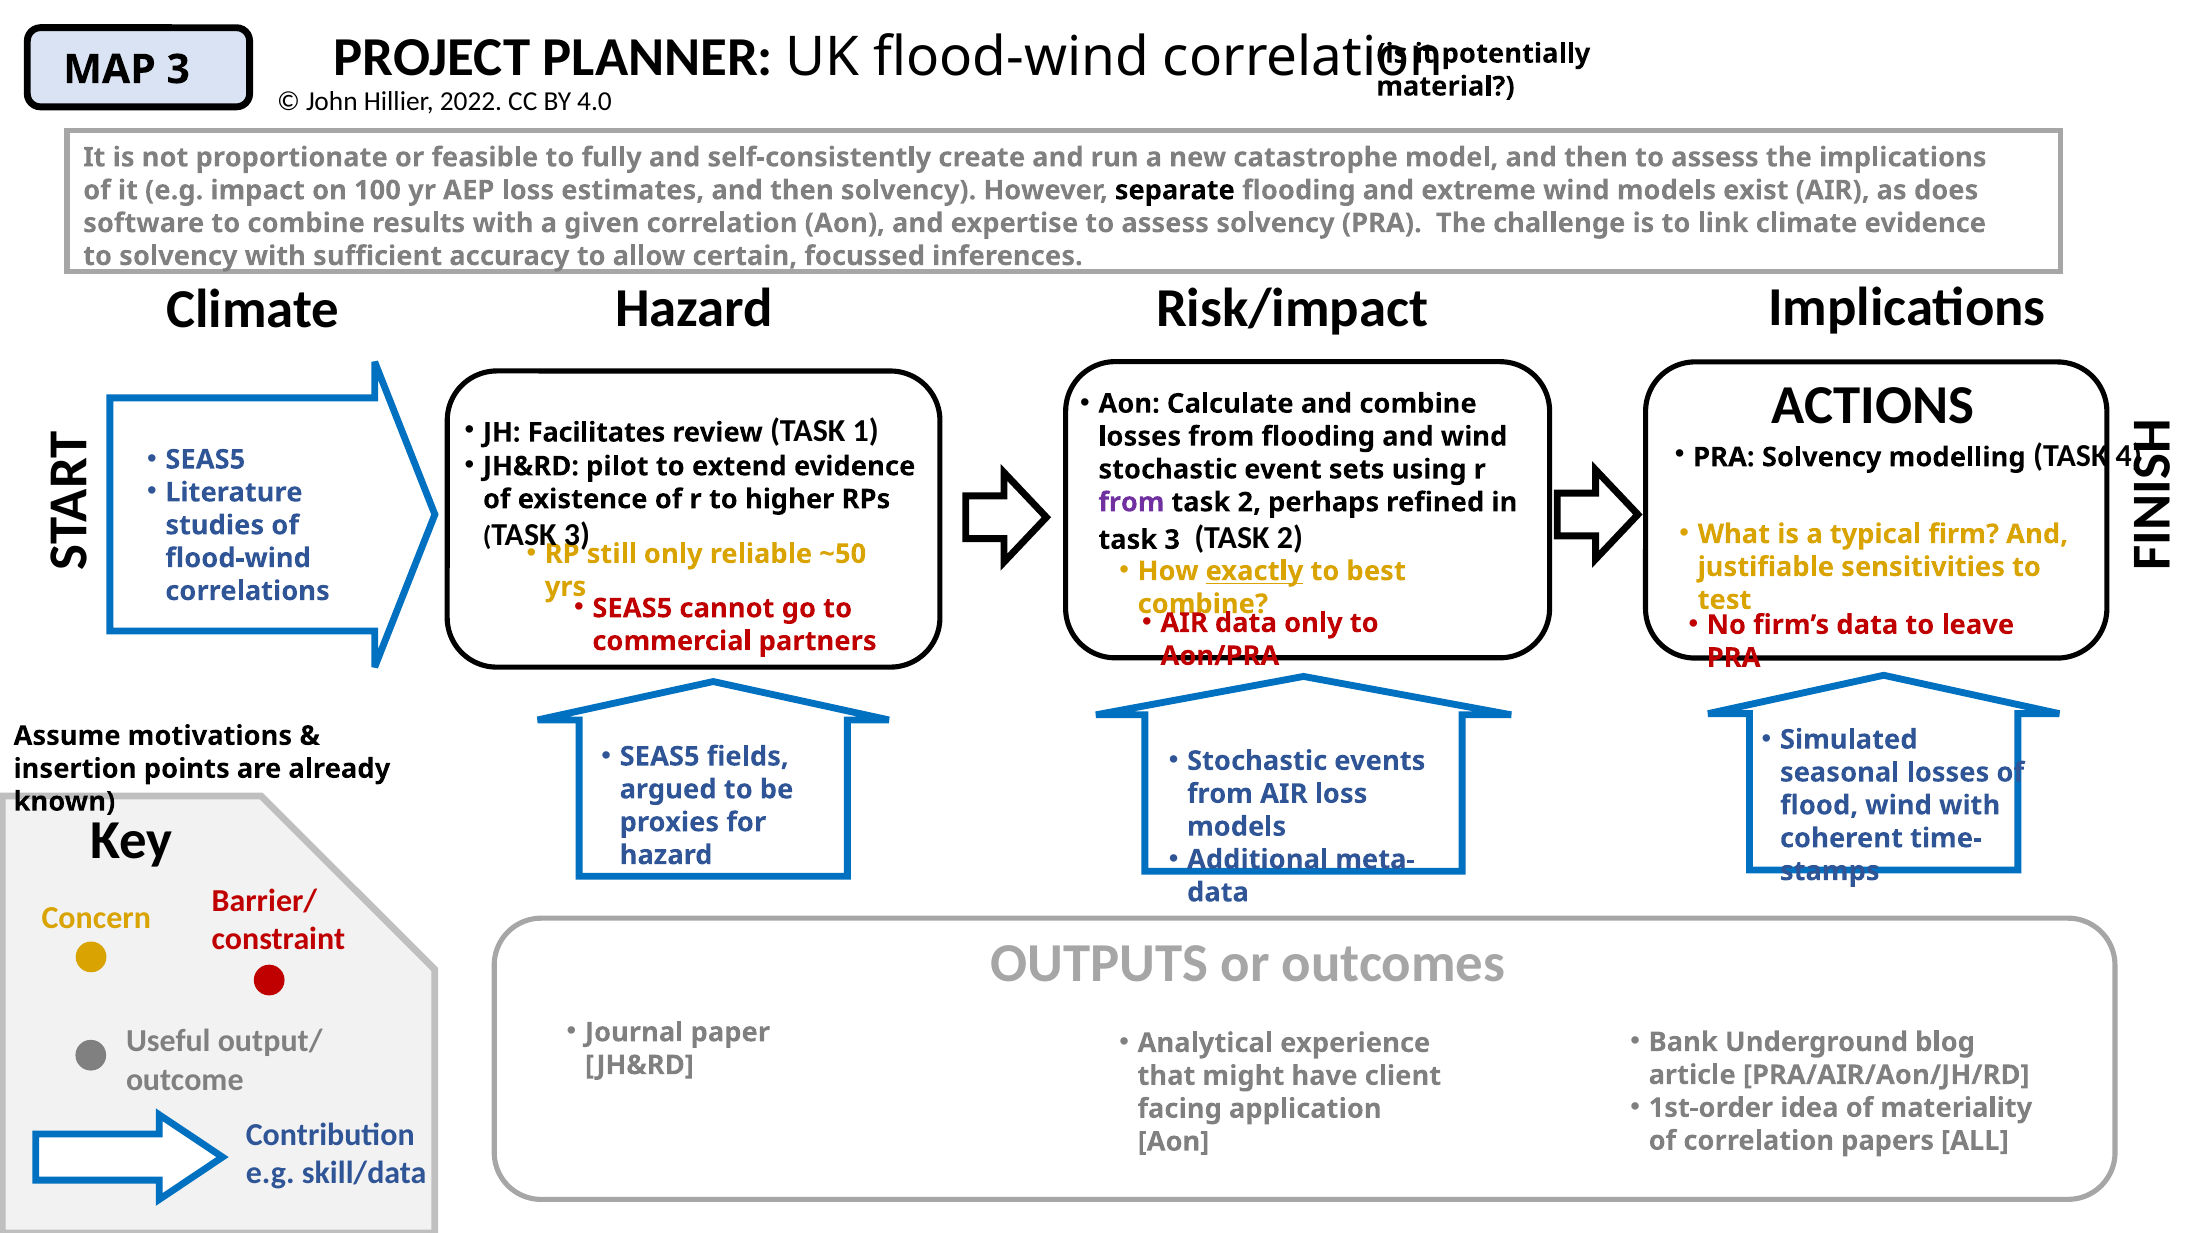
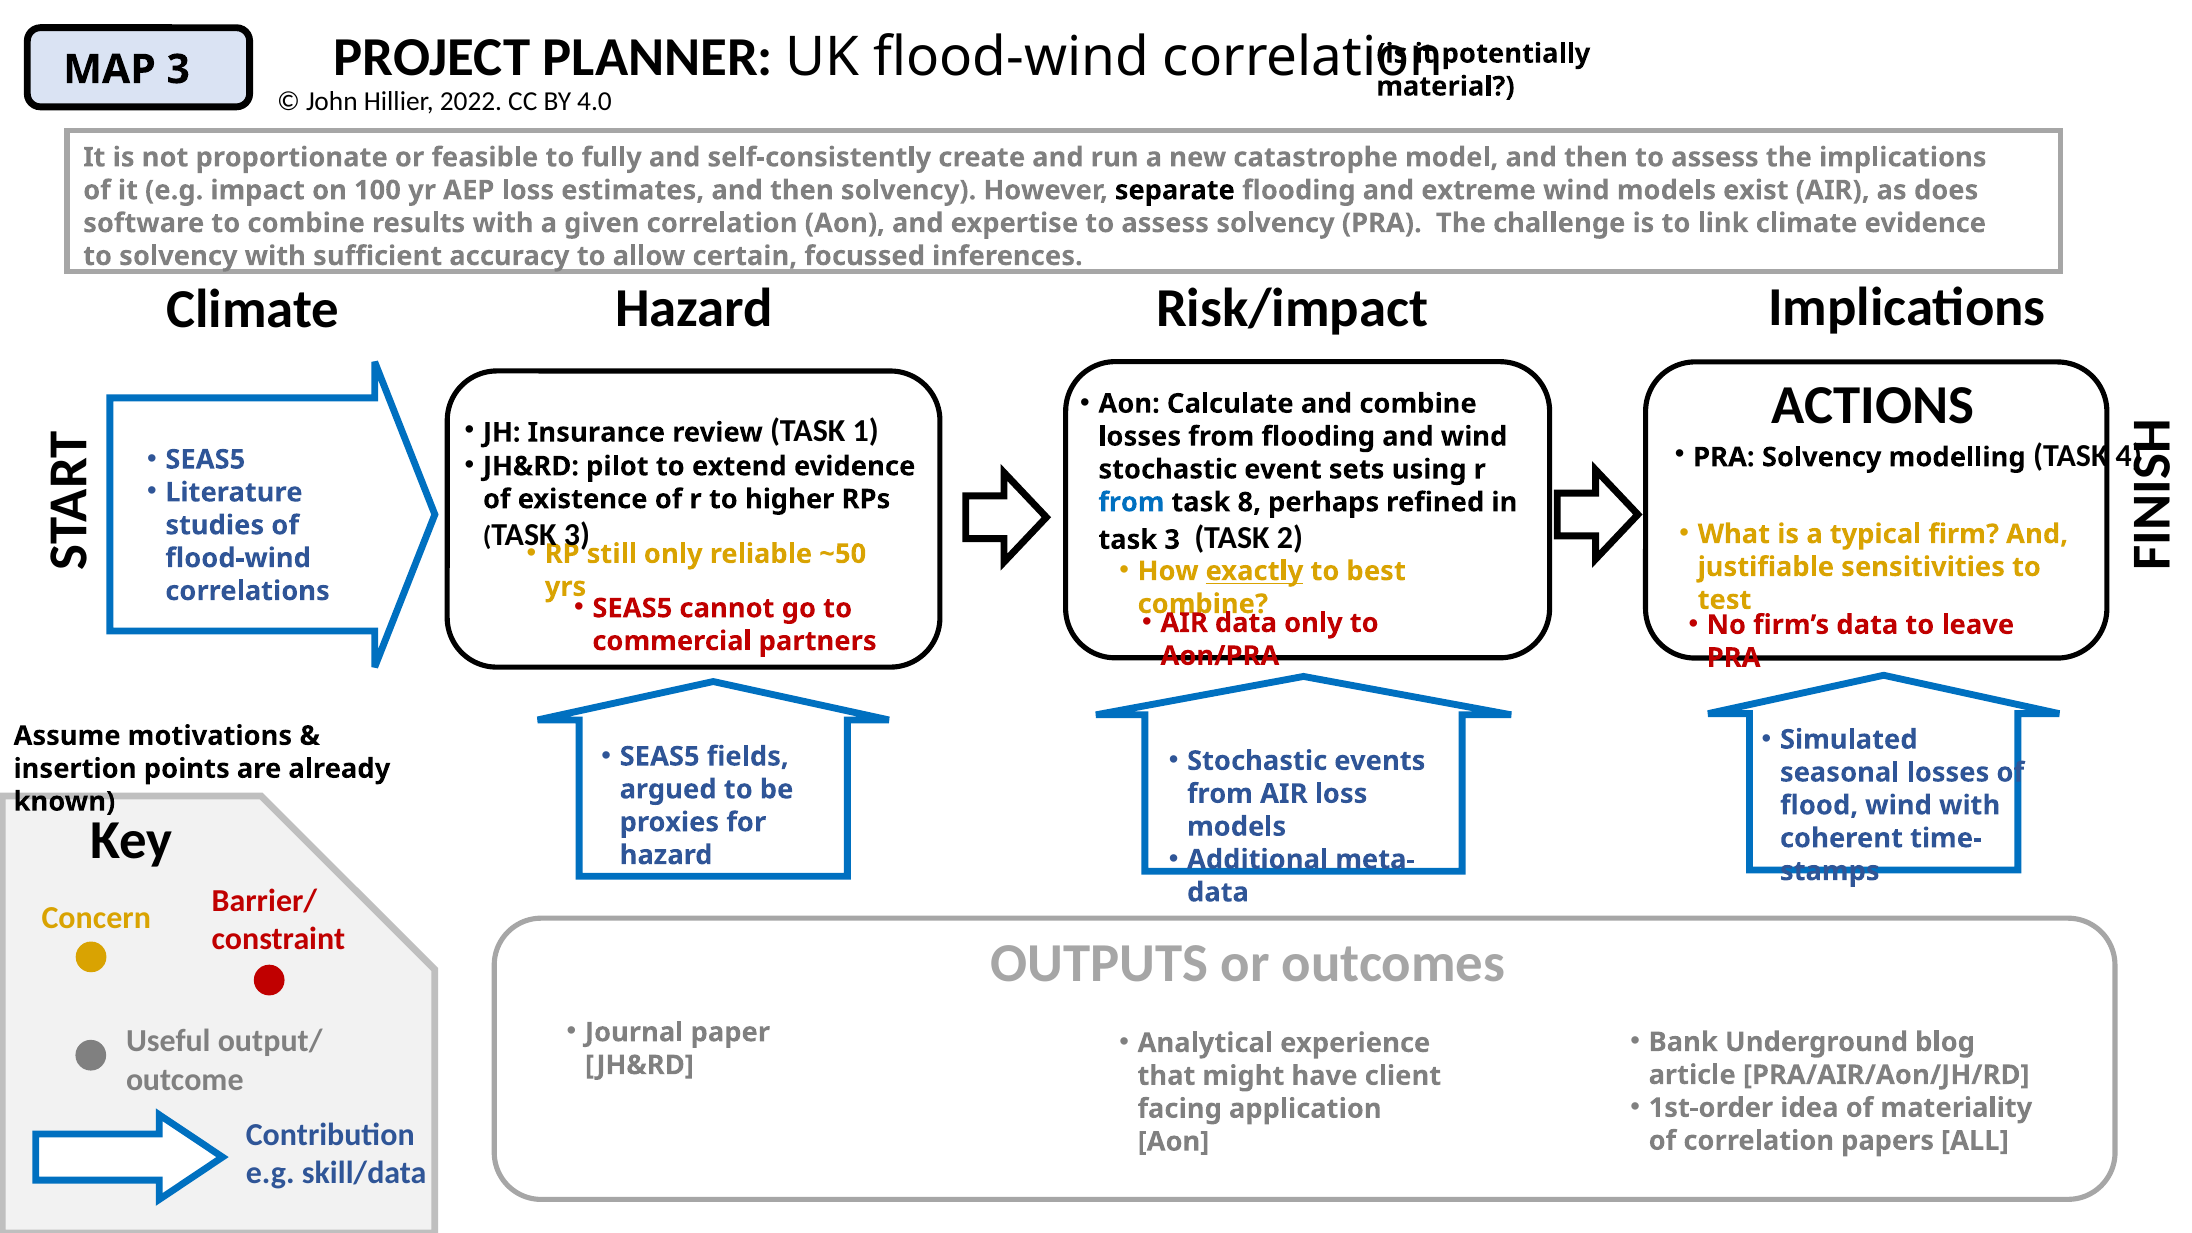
Facilitates: Facilitates -> Insurance (596, 433)
from colour: purple -> blue (1131, 502)
2: 2 -> 8 (1249, 502)
